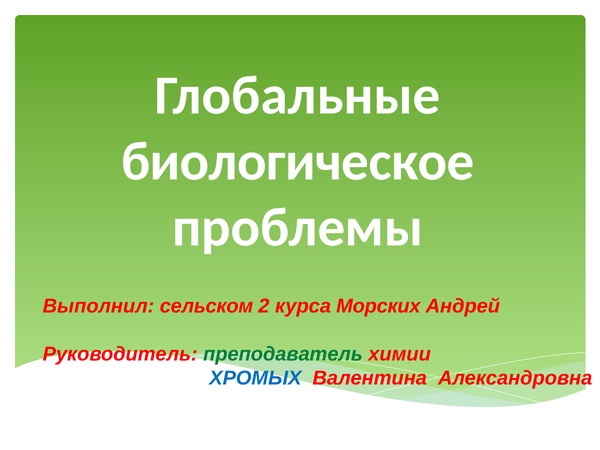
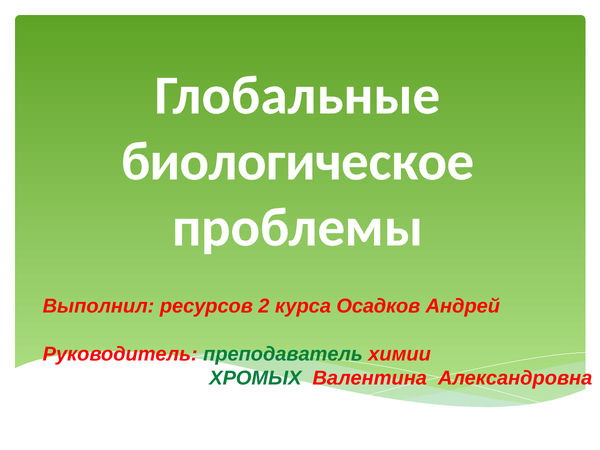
сельском: сельском -> ресурсов (206, 306)
Морских: Морских -> Осадков (378, 306)
ХРОМЫХ colour: blue -> green (255, 378)
